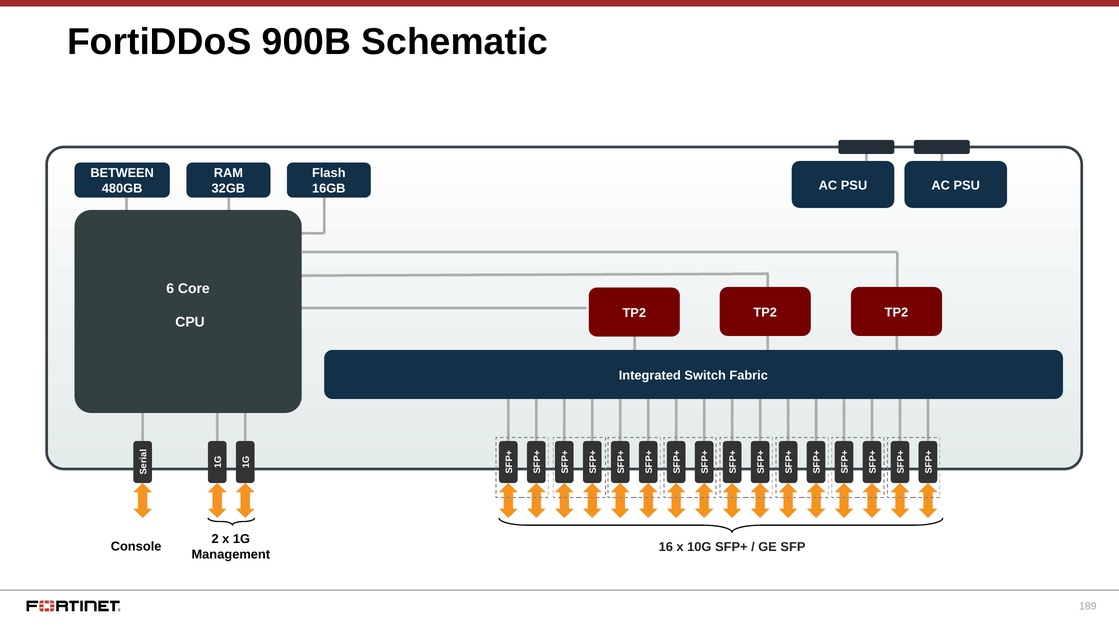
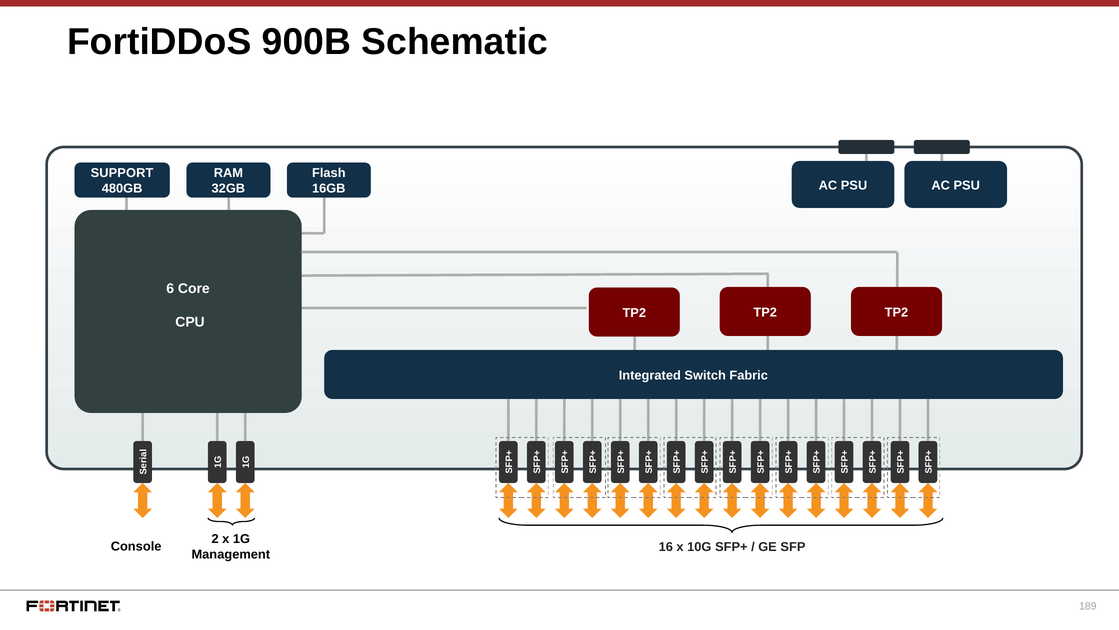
BETWEEN: BETWEEN -> SUPPORT (122, 173)
